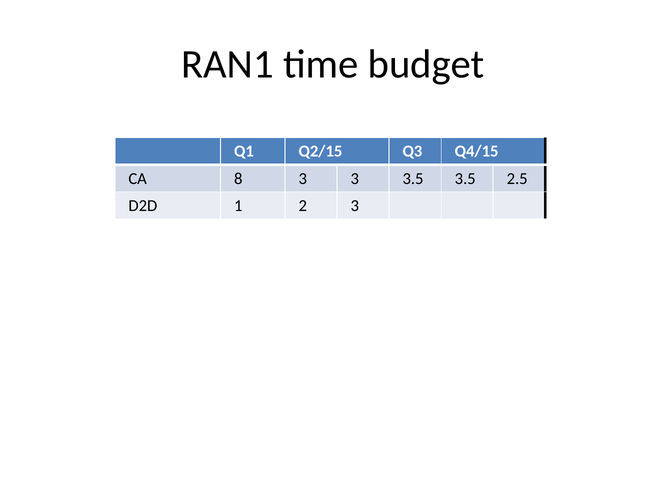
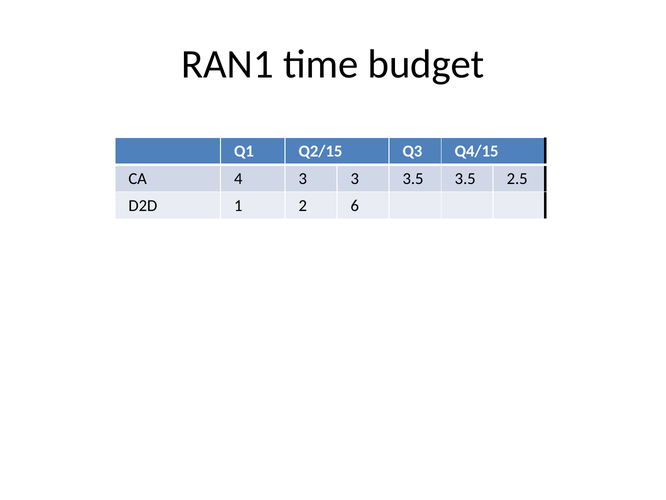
8: 8 -> 4 (238, 178)
2 3: 3 -> 6 (355, 205)
